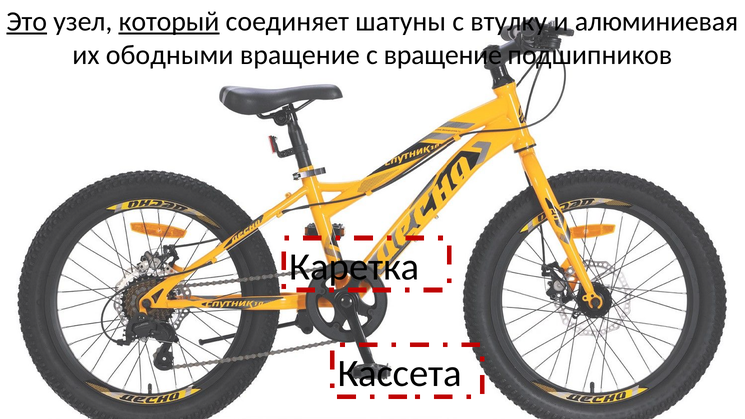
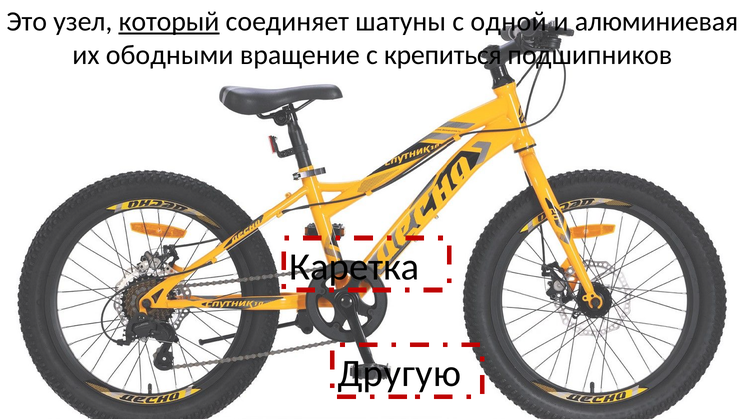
Это underline: present -> none (27, 21)
втулку: втулку -> одной (509, 21)
с вращение: вращение -> крепиться (443, 55)
Кассета: Кассета -> Другую (399, 374)
